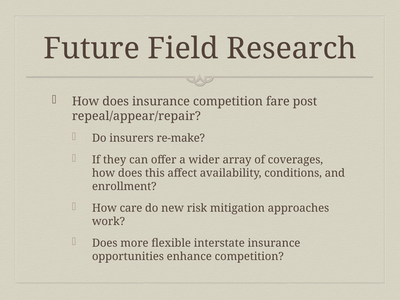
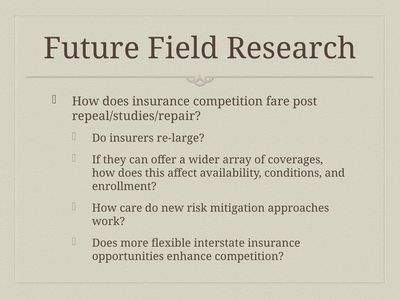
repeal/appear/repair: repeal/appear/repair -> repeal/studies/repair (136, 116)
re-make: re-make -> re-large (181, 138)
